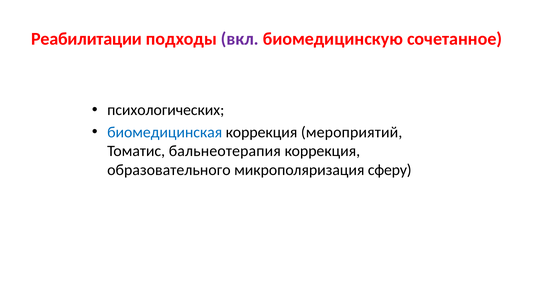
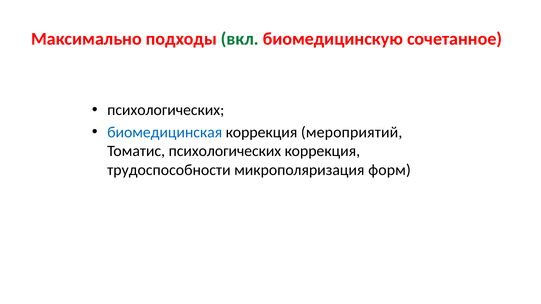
Реабилитации: Реабилитации -> Максимально (86, 39)
вкл colour: purple -> green (240, 39)
Томатис бальнеотерапия: бальнеотерапия -> психологических (225, 151)
образовательного: образовательного -> трудоспособности (169, 170)
сферу: сферу -> форм (390, 170)
